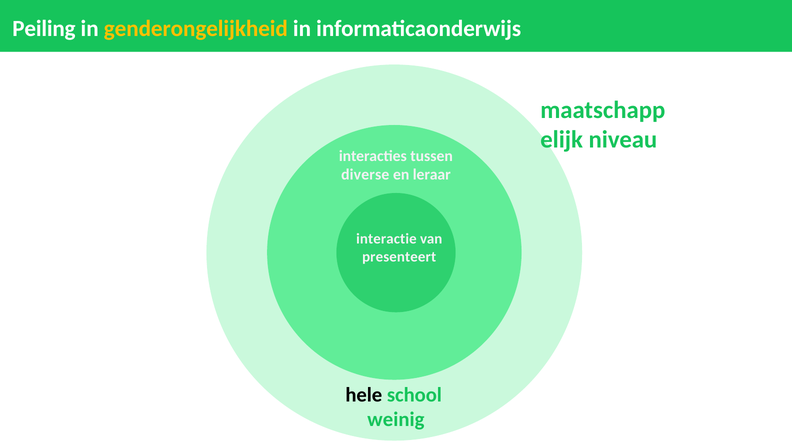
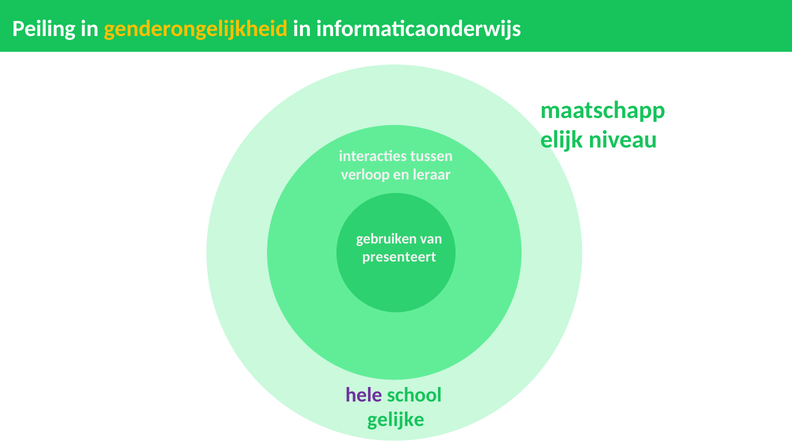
diverse: diverse -> verloop (365, 175)
interactie: interactie -> gebruiken (387, 239)
hele colour: black -> purple (364, 394)
weinig: weinig -> gelijke (396, 419)
